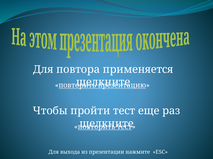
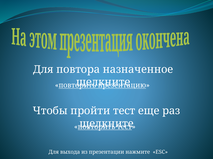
применяется: применяется -> назначенное (138, 70)
